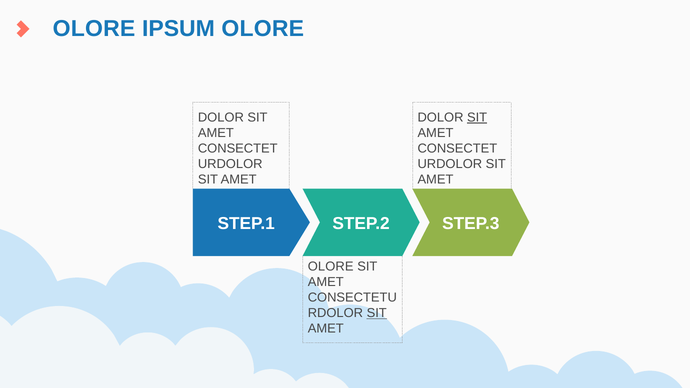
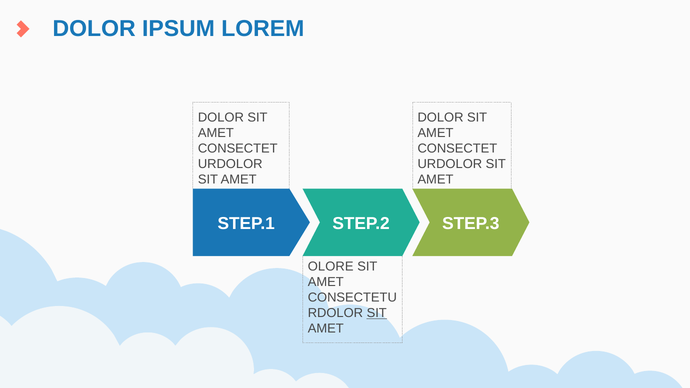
OLORE: OLORE -> DOLOR (94, 29)
IPSUM OLORE: OLORE -> LOREM (263, 29)
SIT underline: present -> none (477, 117)
